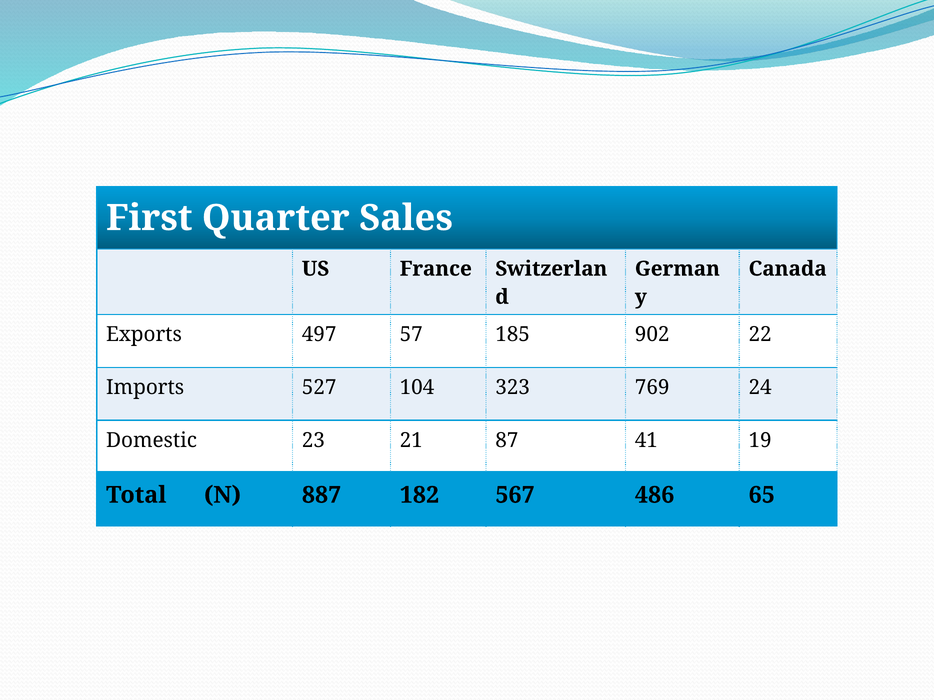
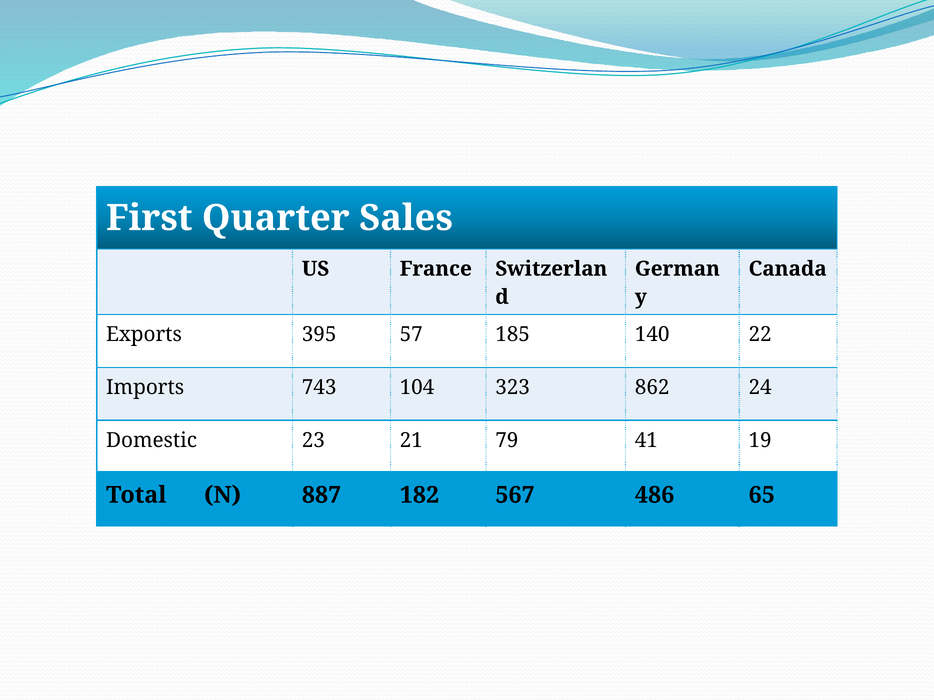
497: 497 -> 395 (319, 335)
902: 902 -> 140 (652, 335)
527: 527 -> 743 (319, 388)
769: 769 -> 862 (652, 388)
87: 87 -> 79 (507, 441)
